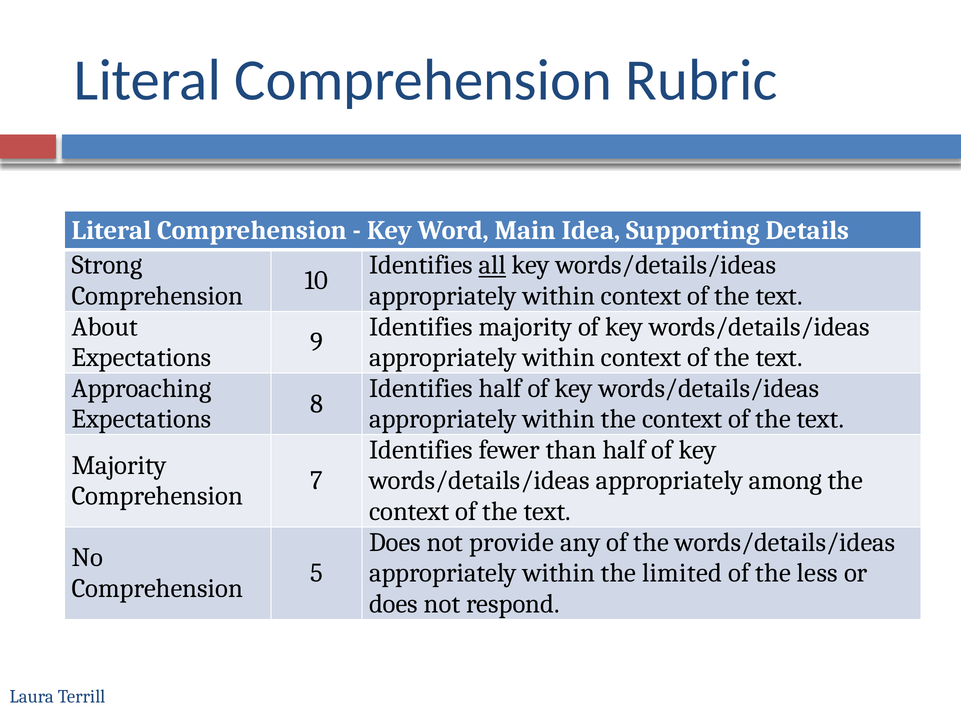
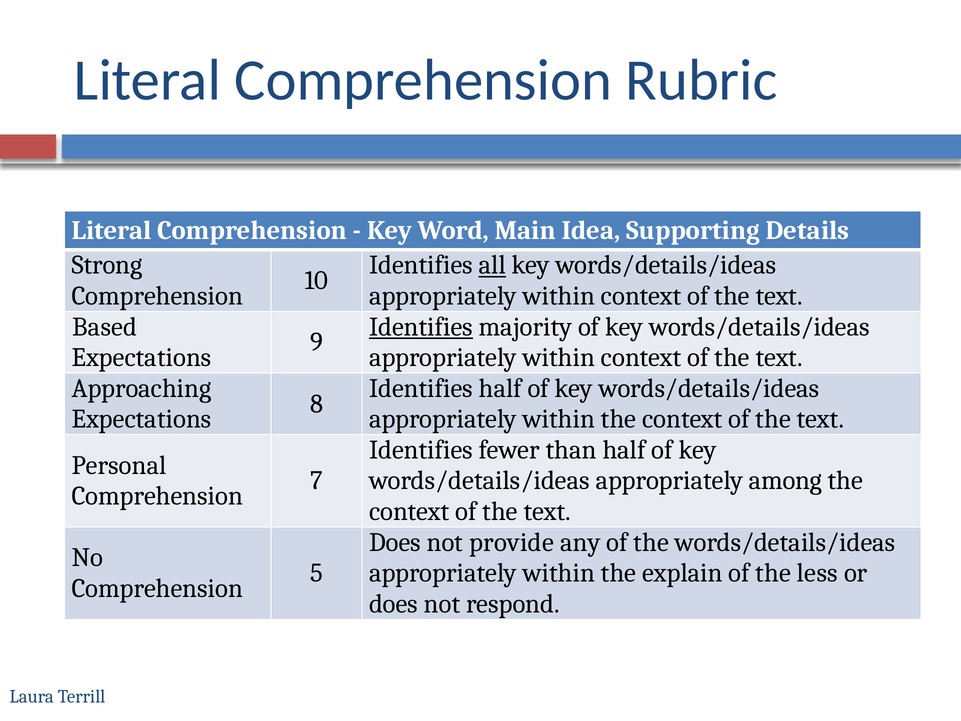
About: About -> Based (105, 327)
Identifies underline: none -> present (421, 327)
Majority: Majority -> Personal (119, 465)
limited: limited -> explain (682, 573)
